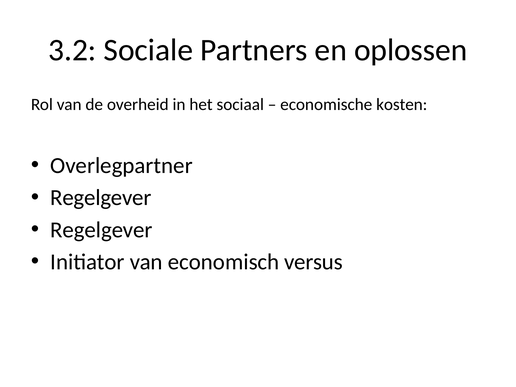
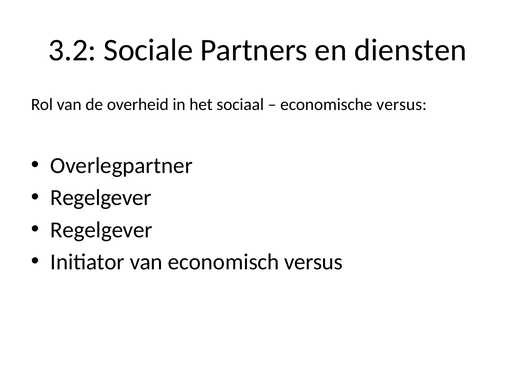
oplossen: oplossen -> diensten (410, 50)
economische kosten: kosten -> versus (402, 104)
